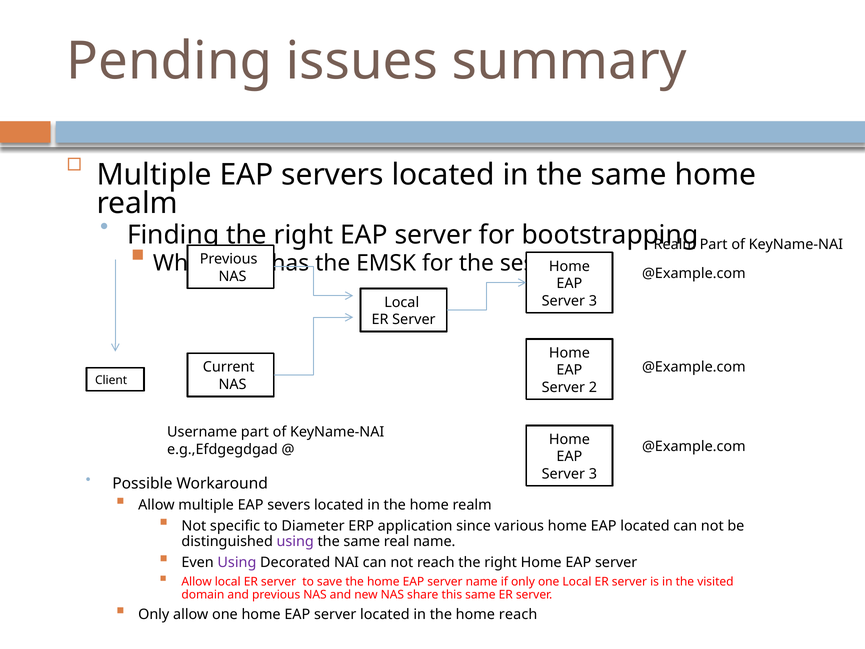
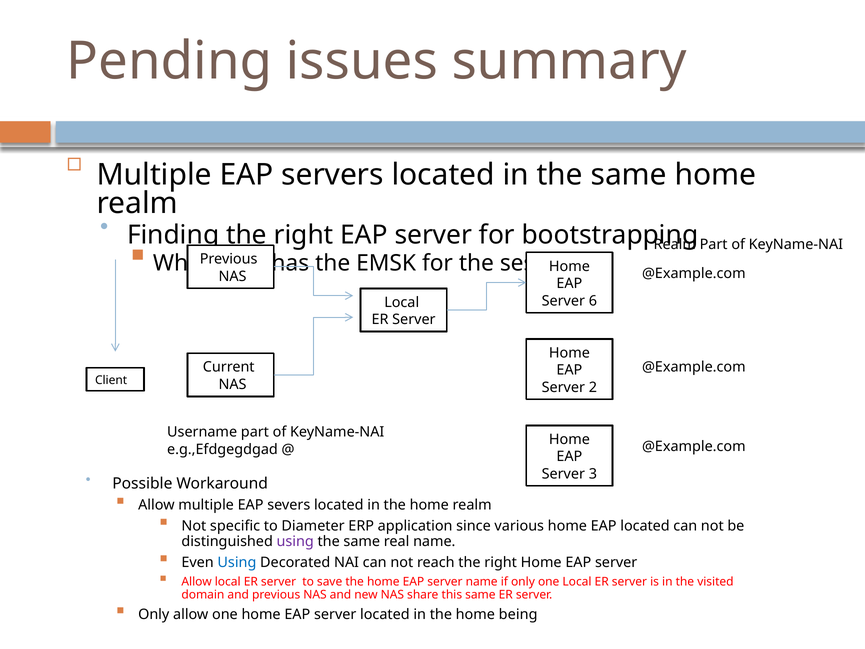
3: 3 -> 6 (593, 301)
Using colour: purple -> blue (237, 562)
home reach: reach -> being (518, 615)
